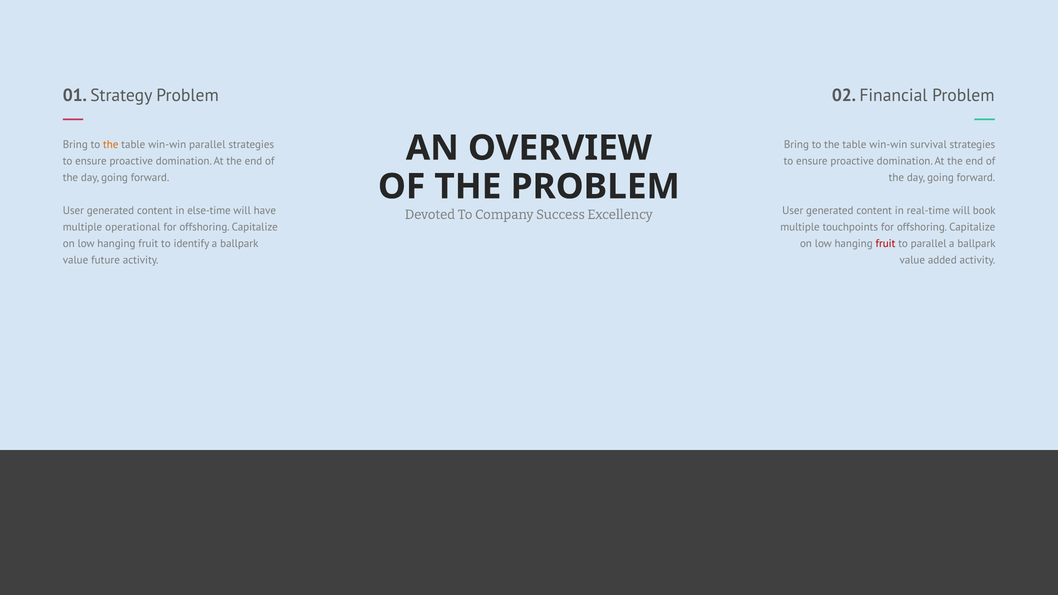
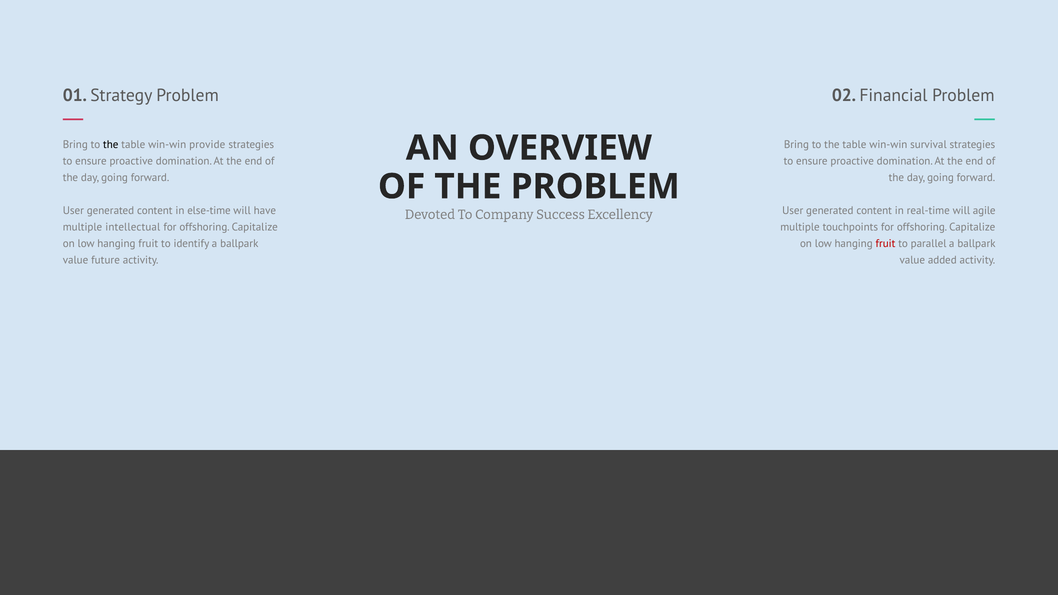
the colour: orange -> black (111, 145)
win-win parallel: parallel -> provide (207, 145)
book: book -> agile (984, 211)
operational: operational -> intellectual (133, 227)
